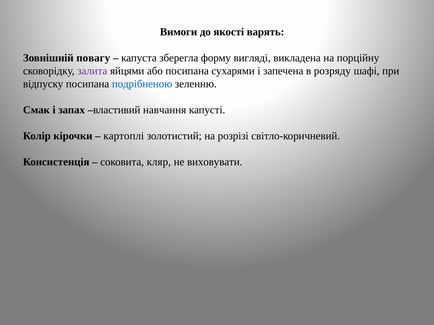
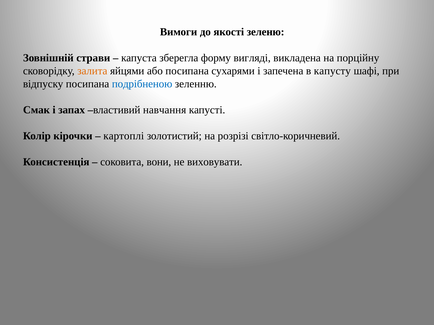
варять: варять -> зеленю (266, 32)
повагу: повагу -> страви (93, 58)
залита colour: purple -> orange (92, 71)
розряду: розряду -> капусту (332, 71)
кляр: кляр -> вони (159, 162)
